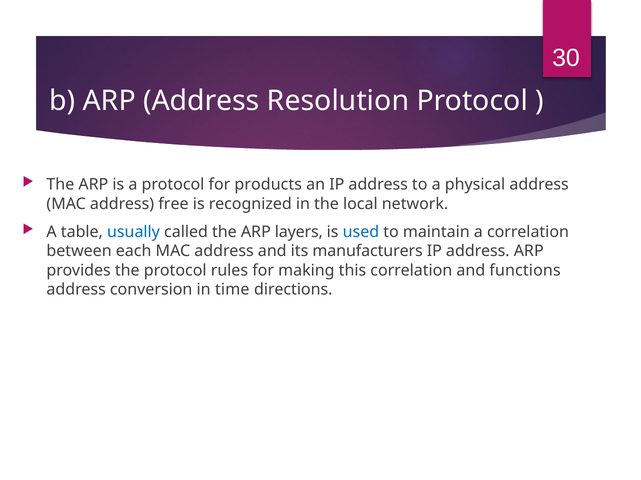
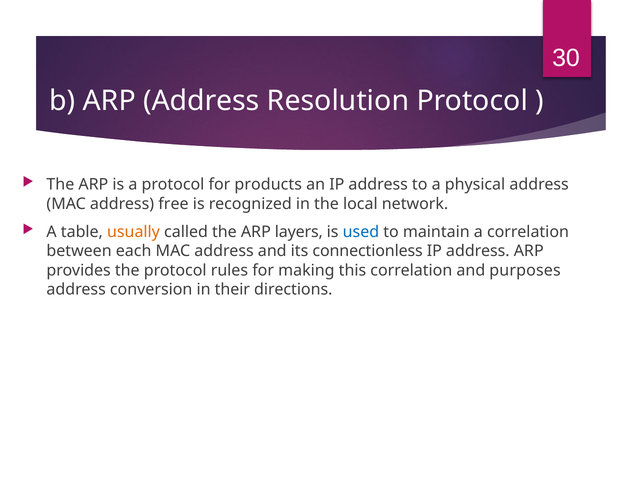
usually colour: blue -> orange (133, 232)
manufacturers: manufacturers -> connectionless (368, 251)
functions: functions -> purposes (525, 271)
time: time -> their (232, 290)
